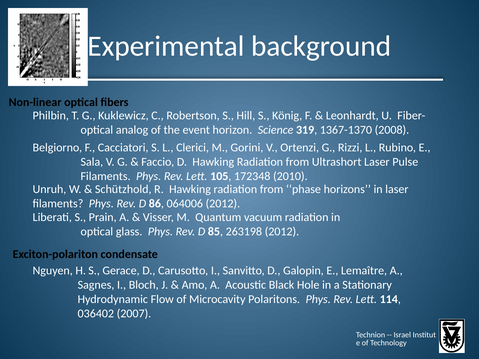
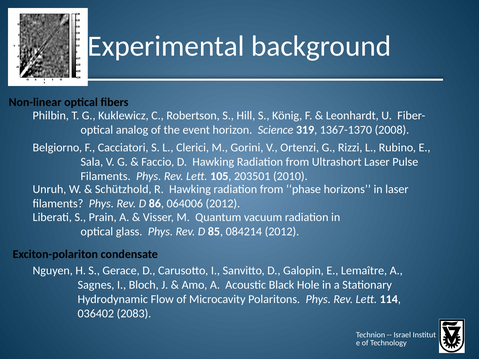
172348: 172348 -> 203501 (252, 176)
263198: 263198 -> 084214 (244, 232)
2007: 2007 -> 2083 (134, 314)
